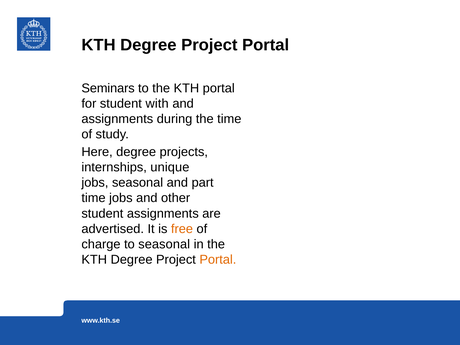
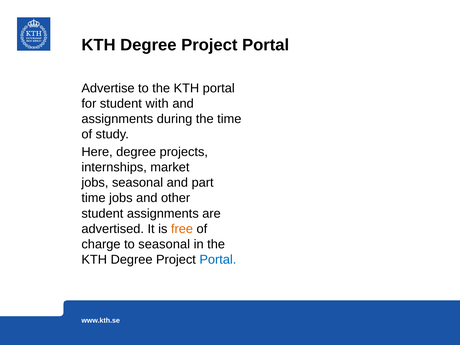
Seminars: Seminars -> Advertise (108, 88)
unique: unique -> market (170, 167)
Portal colour: orange -> blue (218, 259)
